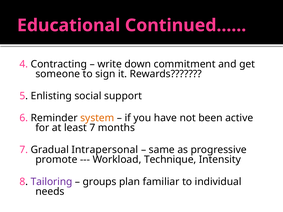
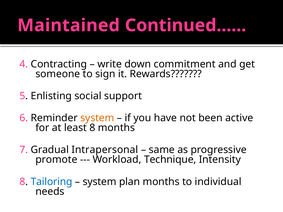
Educational: Educational -> Maintained (69, 25)
least 7: 7 -> 8 (92, 128)
Tailoring colour: purple -> blue (52, 182)
groups: groups -> system (100, 182)
plan familiar: familiar -> months (161, 182)
